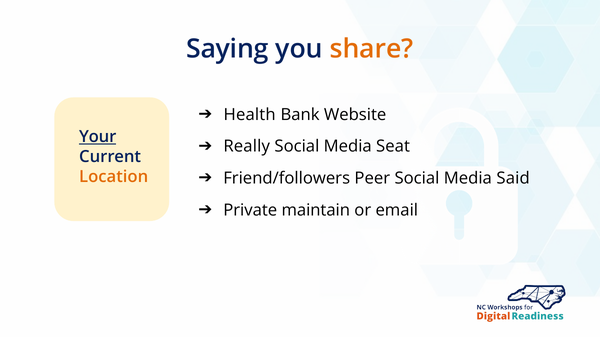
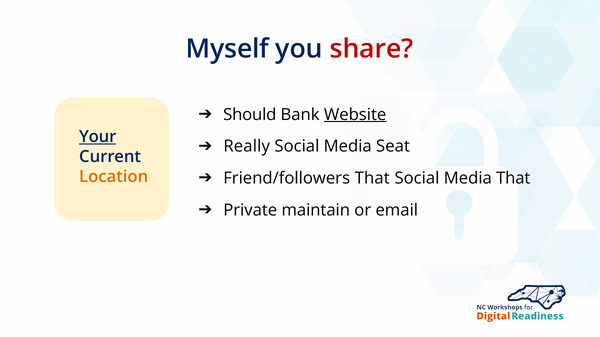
Saying: Saying -> Myself (227, 49)
share colour: orange -> red (372, 49)
Health: Health -> Should (250, 115)
Website underline: none -> present (355, 115)
Friend/followers Peer: Peer -> That (372, 179)
Media Said: Said -> That (513, 179)
